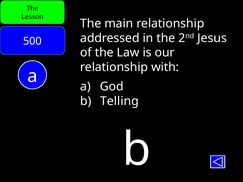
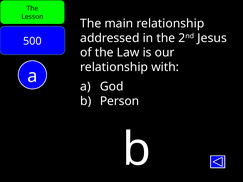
Telling: Telling -> Person (120, 101)
